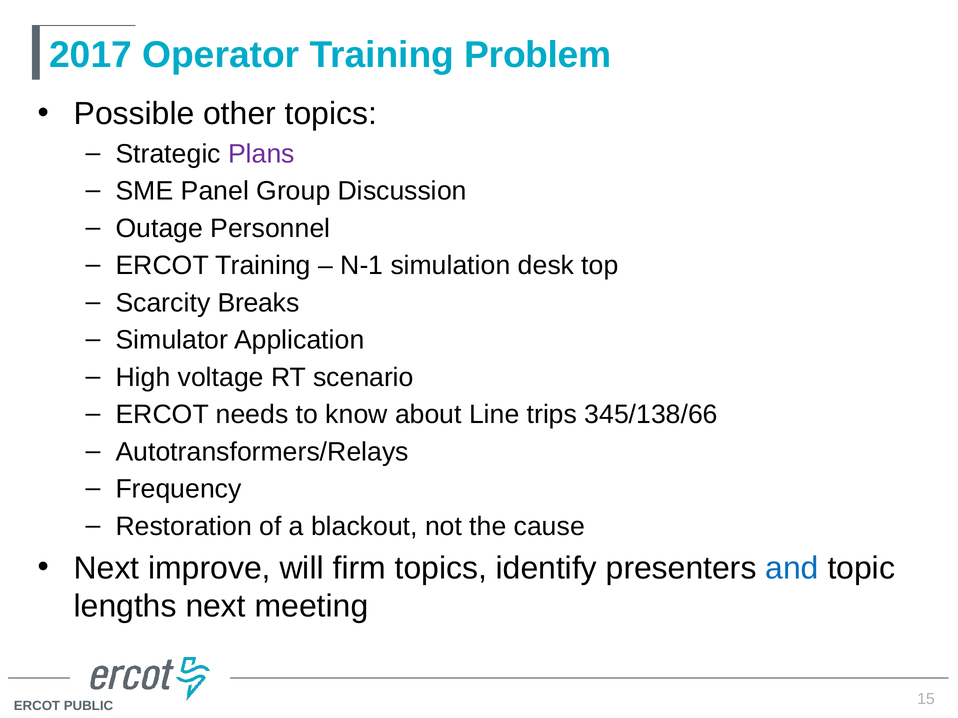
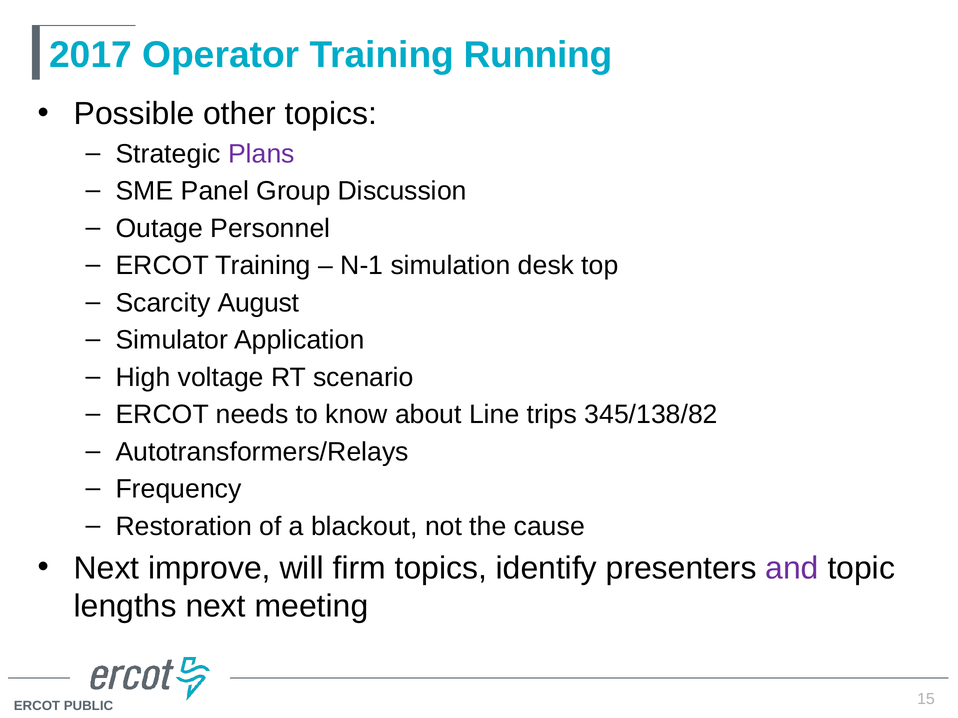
Problem: Problem -> Running (538, 55)
Breaks: Breaks -> August (259, 303)
345/138/66: 345/138/66 -> 345/138/82 (651, 415)
and colour: blue -> purple (792, 569)
